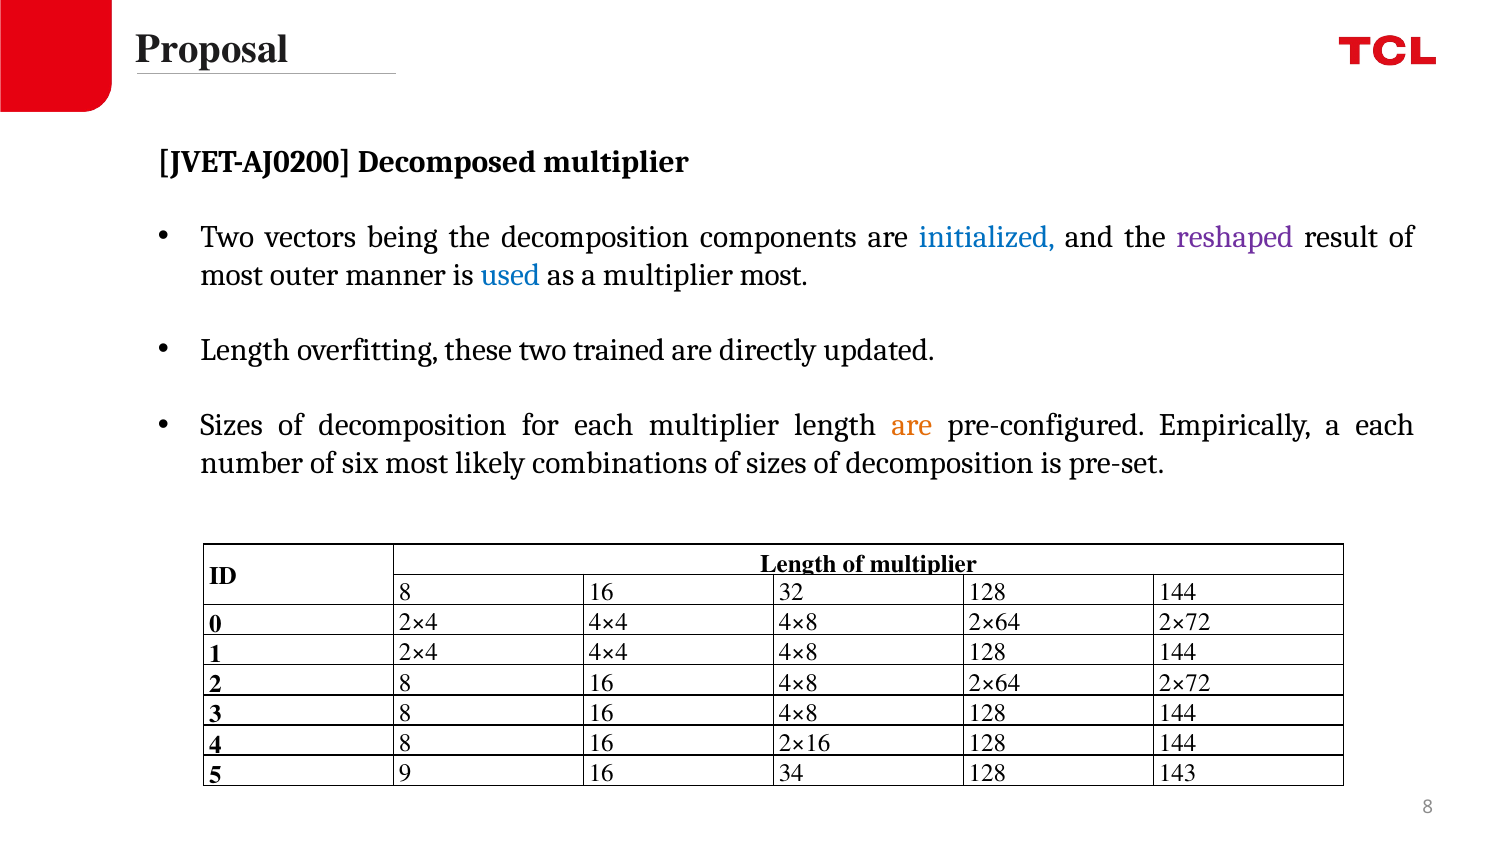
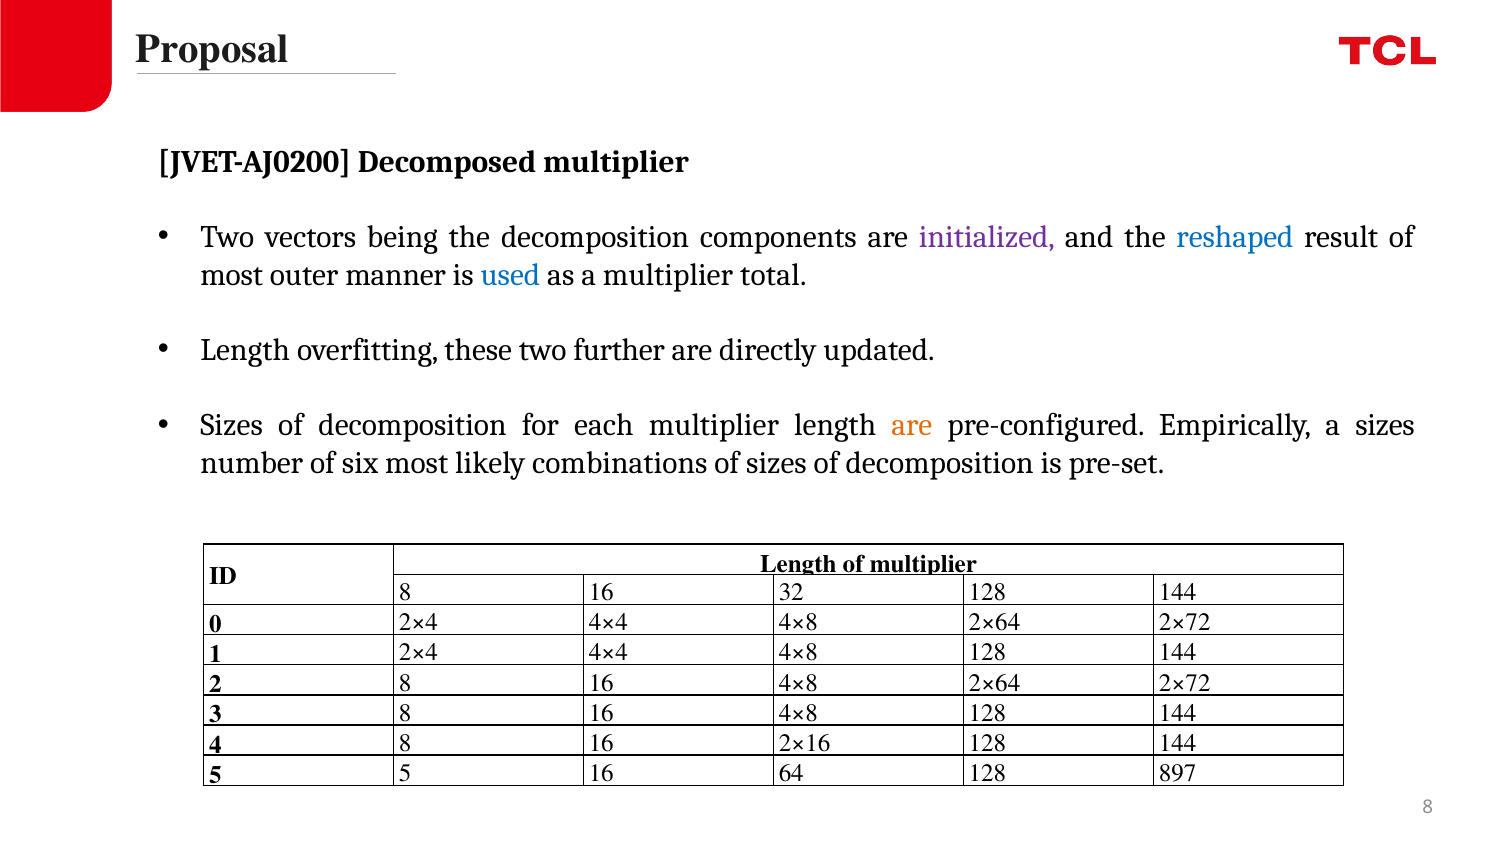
initialized colour: blue -> purple (987, 238)
reshaped colour: purple -> blue (1235, 238)
multiplier most: most -> total (773, 275)
trained: trained -> further (619, 351)
a each: each -> sizes (1385, 426)
5 9: 9 -> 5 (405, 774)
34: 34 -> 64 (791, 774)
143: 143 -> 897 (1178, 774)
